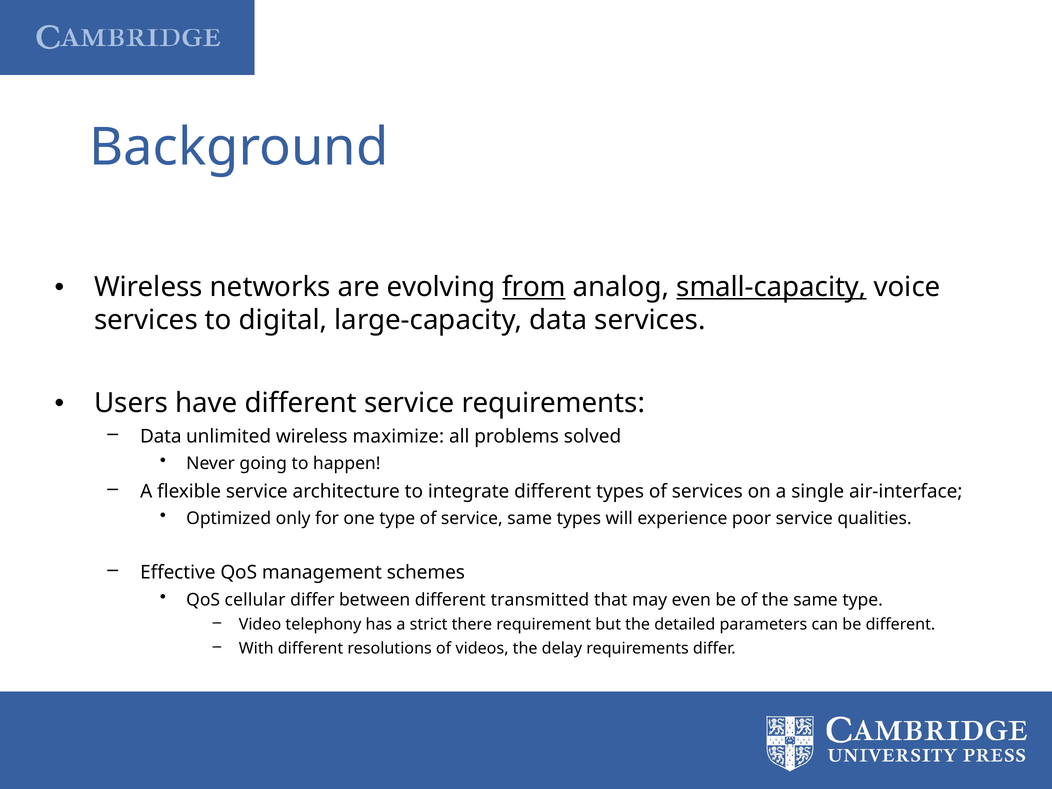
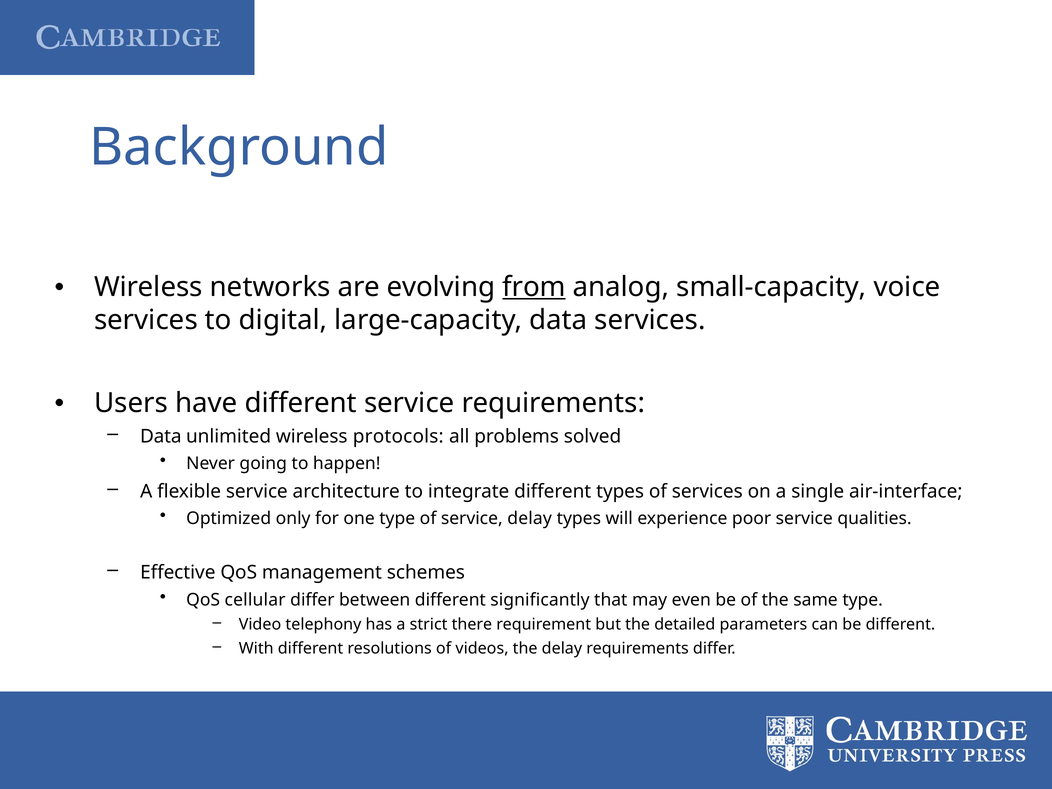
small-capacity underline: present -> none (771, 287)
maximize: maximize -> protocols (398, 436)
service same: same -> delay (530, 518)
transmitted: transmitted -> significantly (540, 600)
